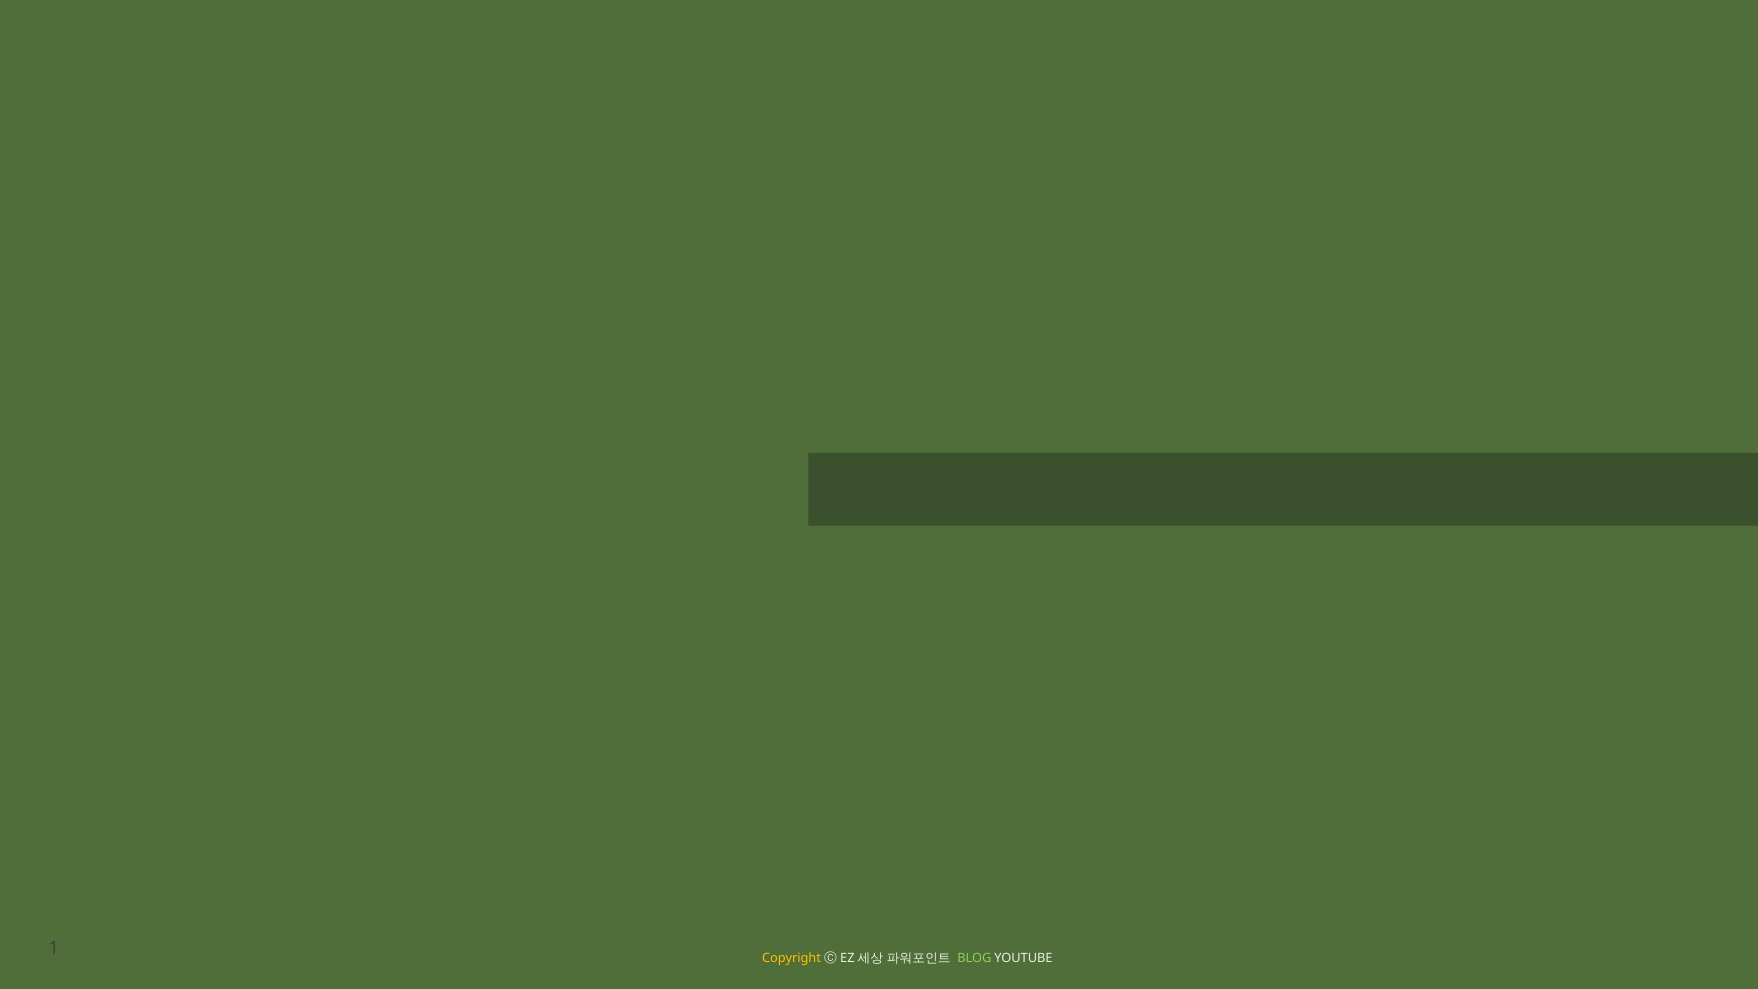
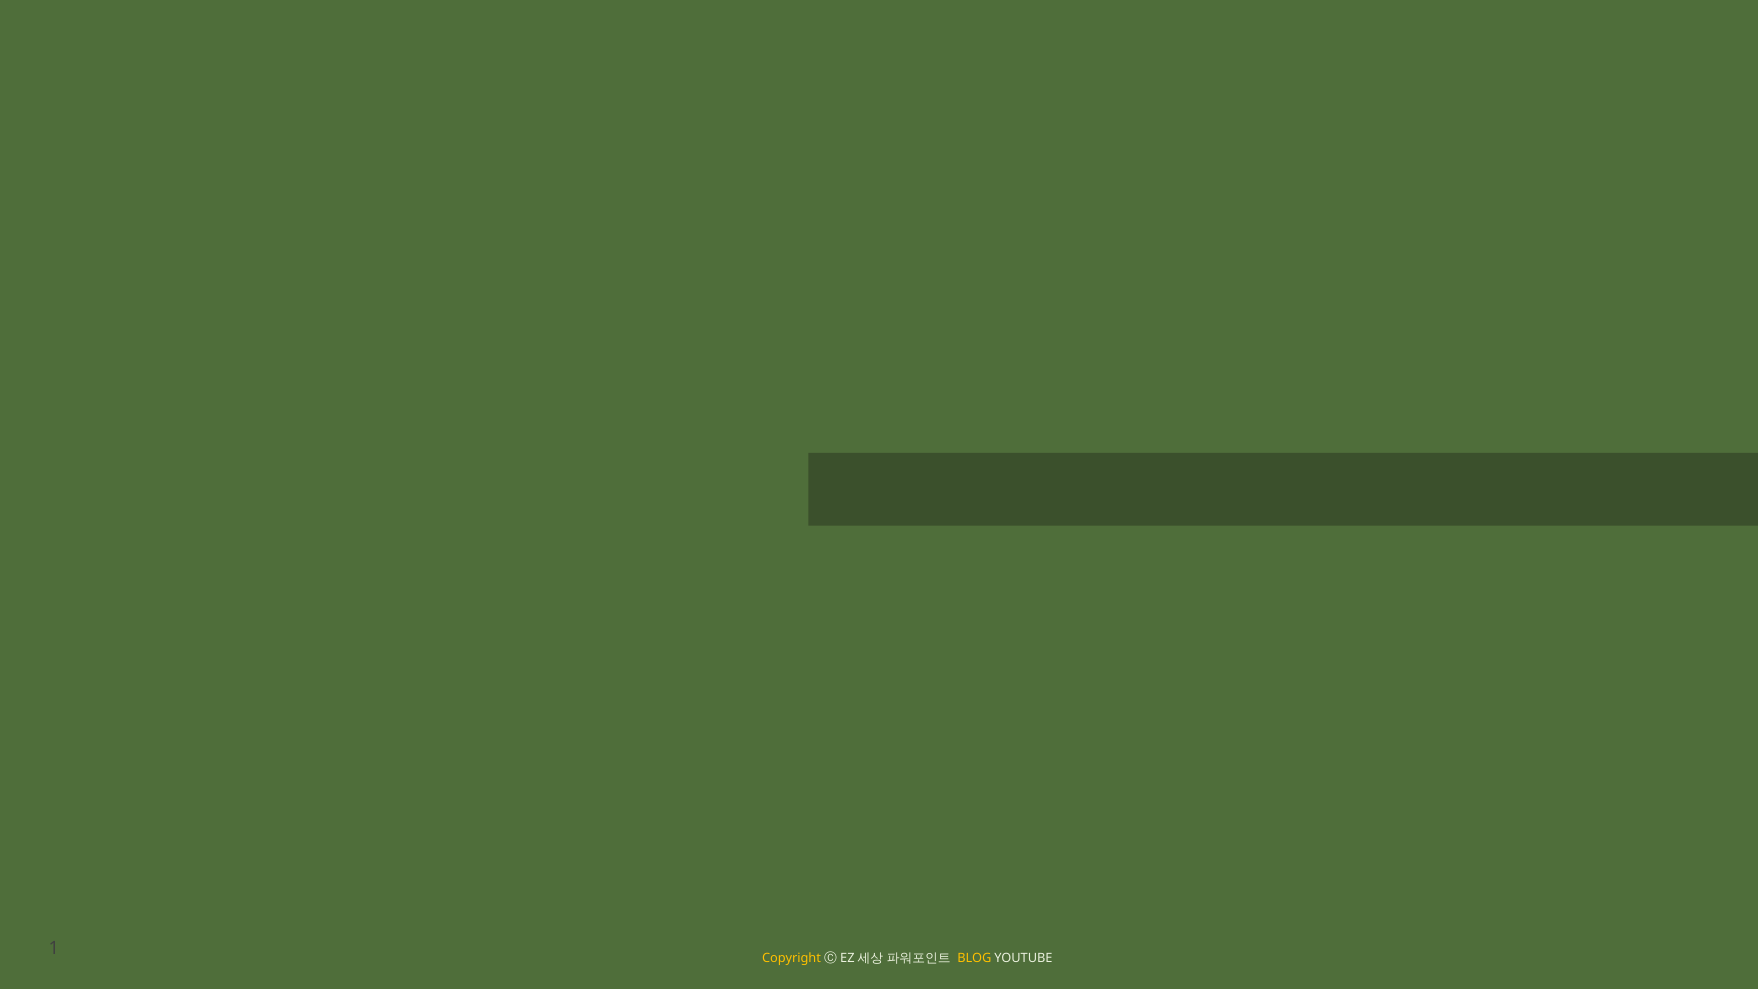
BLOG colour: light green -> yellow (974, 958)
